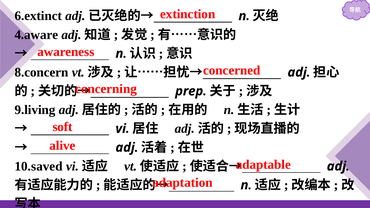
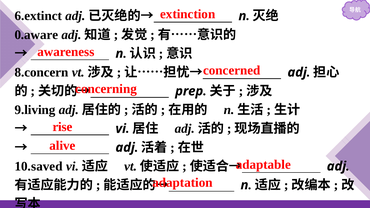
4.aware: 4.aware -> 0.aware (36, 35)
soft: soft -> rise (62, 127)
